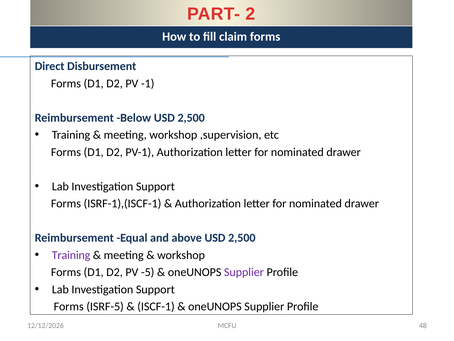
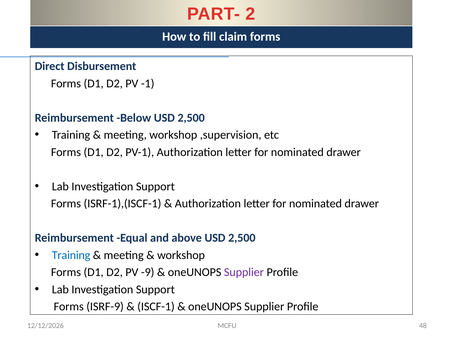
Training colour: purple -> blue (71, 255)
-5: -5 -> -9 (148, 272)
ISRF-5: ISRF-5 -> ISRF-9 (105, 306)
